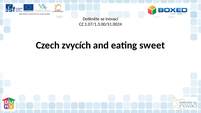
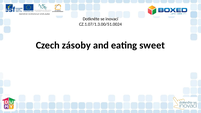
zvycích: zvycích -> zásoby (76, 45)
